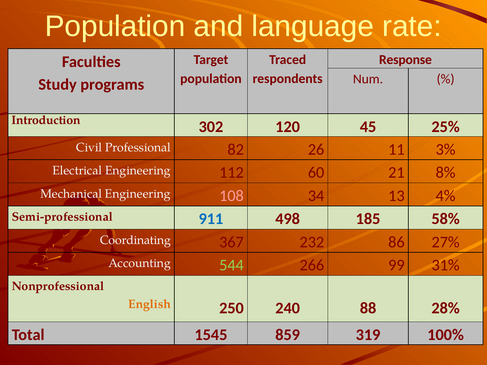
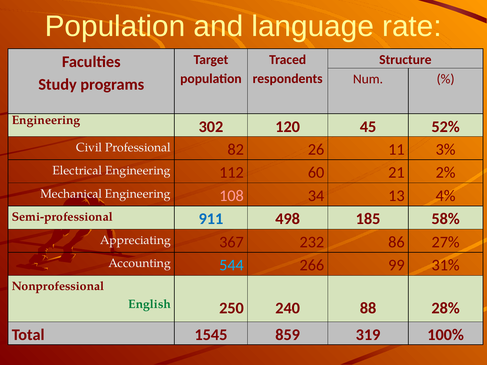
Response: Response -> Structure (405, 60)
Introduction: Introduction -> Engineering (46, 120)
25%: 25% -> 52% (446, 127)
8%: 8% -> 2% (446, 173)
Coordinating: Coordinating -> Appreciating (135, 240)
544 colour: light green -> light blue (231, 265)
English colour: orange -> green (150, 304)
